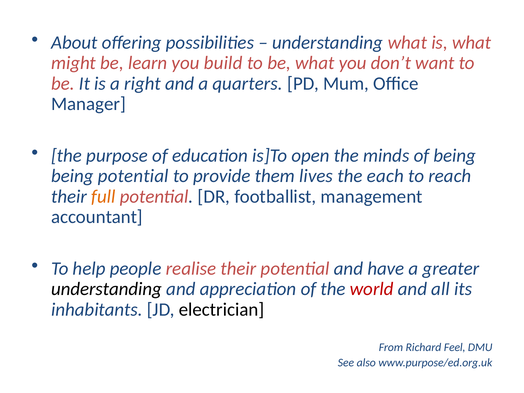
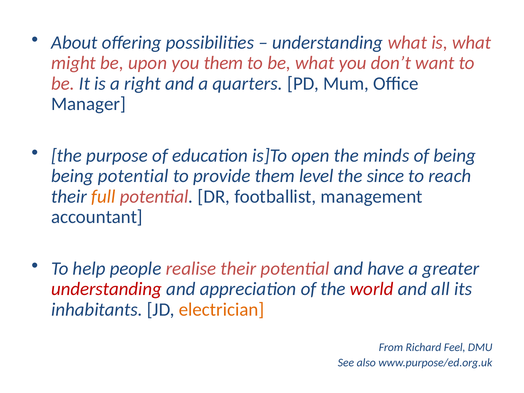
learn: learn -> upon (148, 63)
you build: build -> them (223, 63)
lives: lives -> level (316, 176)
each: each -> since (386, 176)
understanding colour: black -> red (107, 289)
electrician colour: black -> orange (222, 309)
